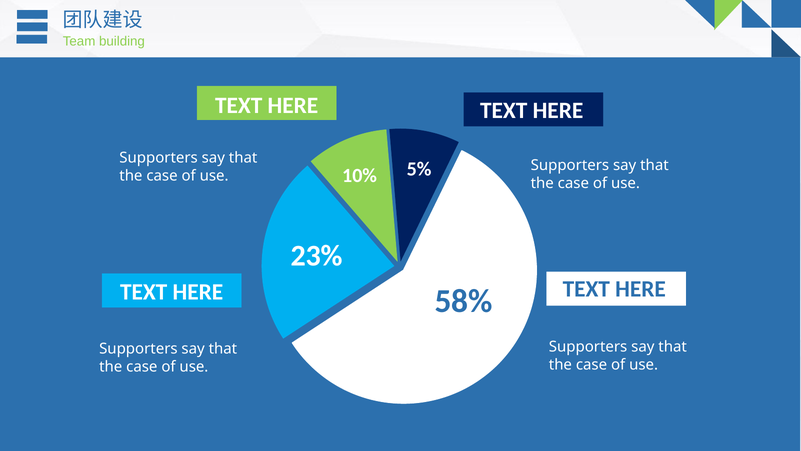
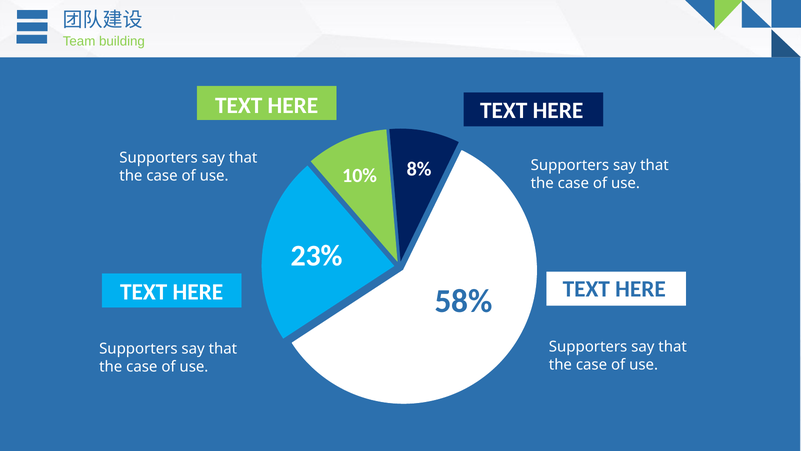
5%: 5% -> 8% (419, 169)
